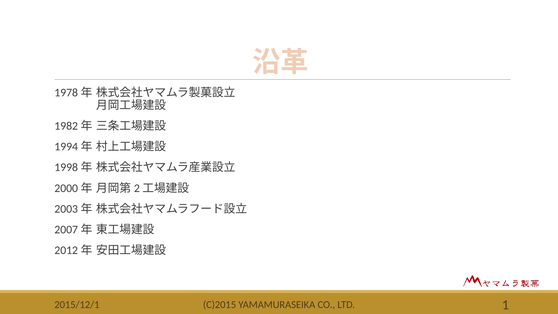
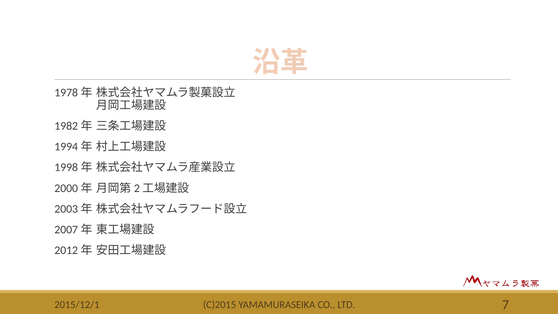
1: 1 -> 7 (505, 305)
